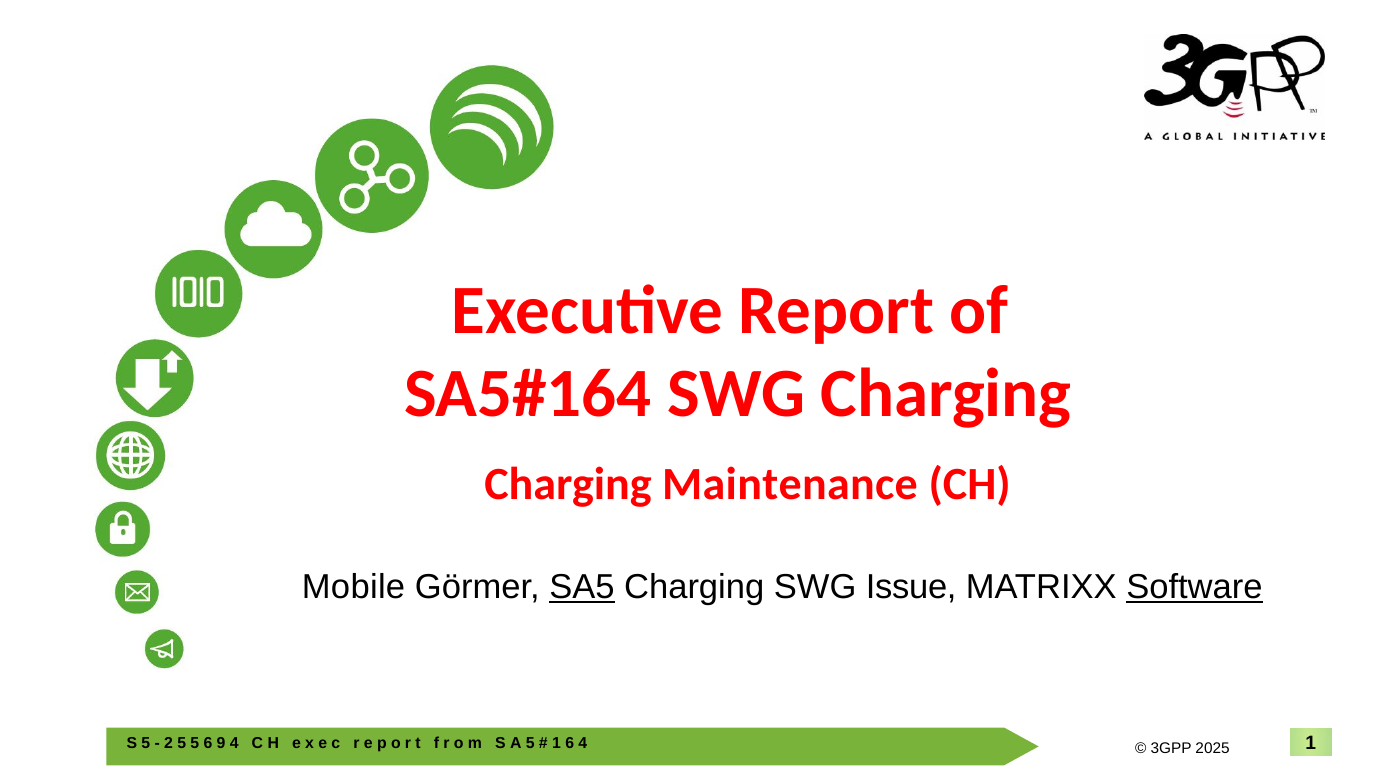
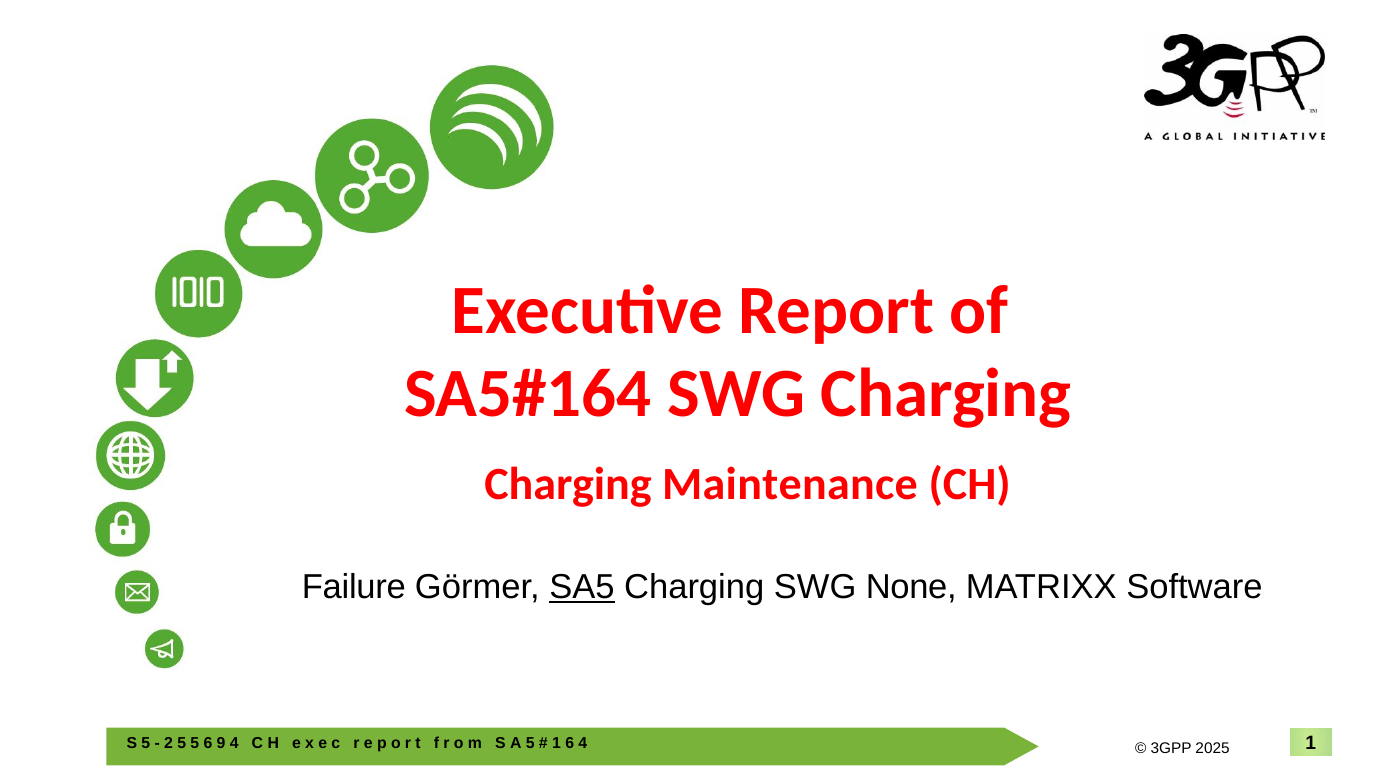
Mobile: Mobile -> Failure (354, 587)
Issue: Issue -> None (911, 587)
Software underline: present -> none (1194, 587)
